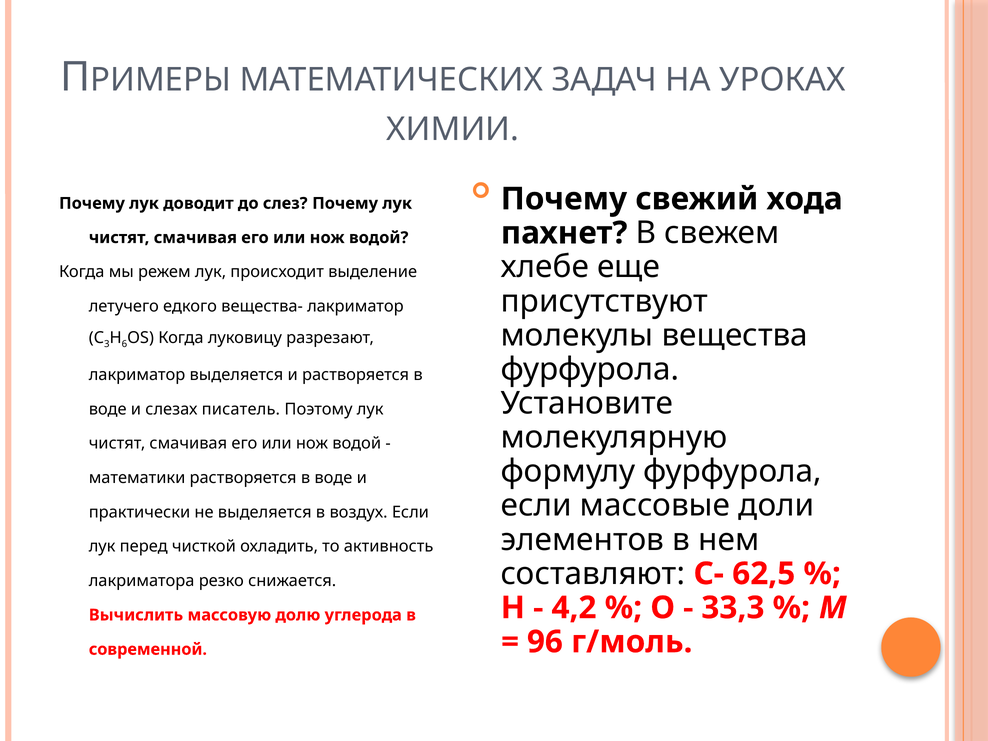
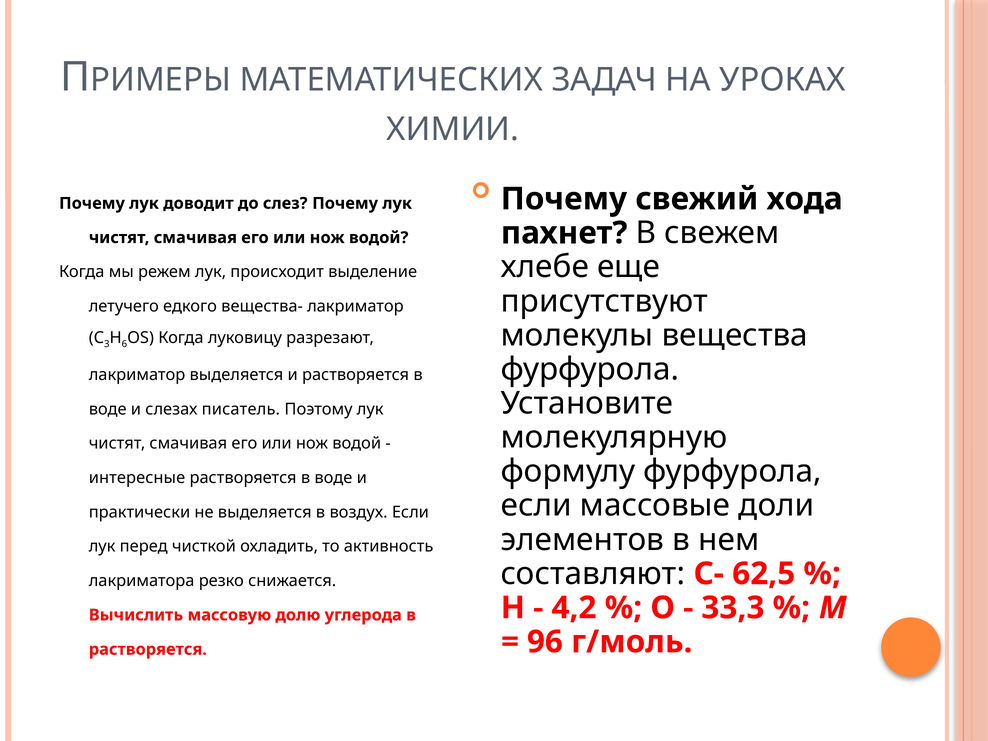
математики: математики -> интересные (137, 478)
современной: современной -> растворяется (148, 649)
